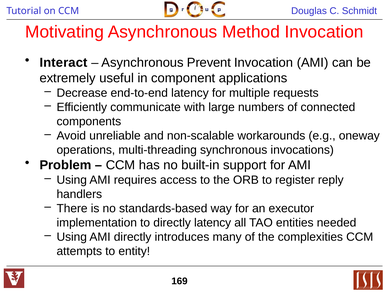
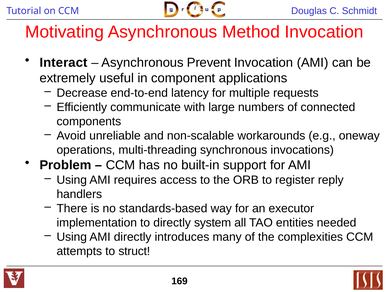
directly latency: latency -> system (213, 223)
entity: entity -> struct (134, 251)
